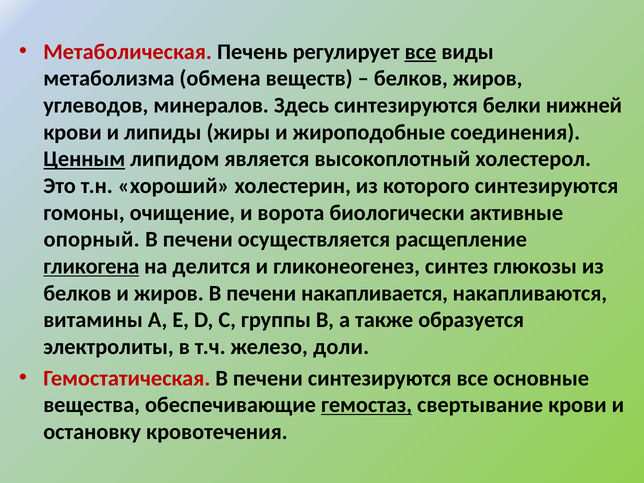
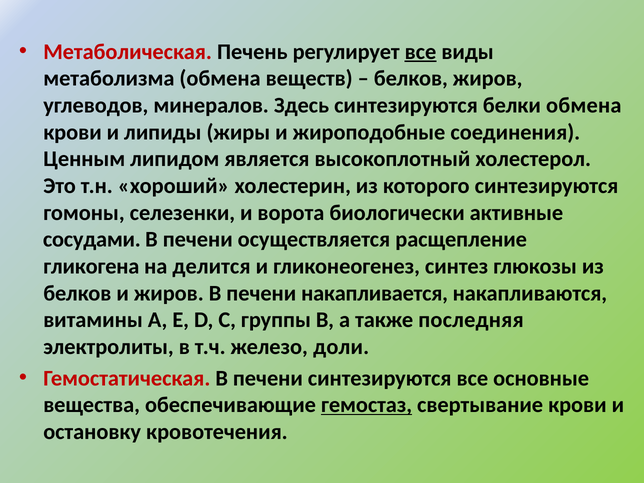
белки нижней: нижней -> обмена (584, 105)
Ценным underline: present -> none (84, 159)
очищение: очищение -> селезенки (182, 213)
опорный: опорный -> сосудами (92, 240)
гликогена underline: present -> none (91, 266)
образуется: образуется -> последняя (471, 320)
